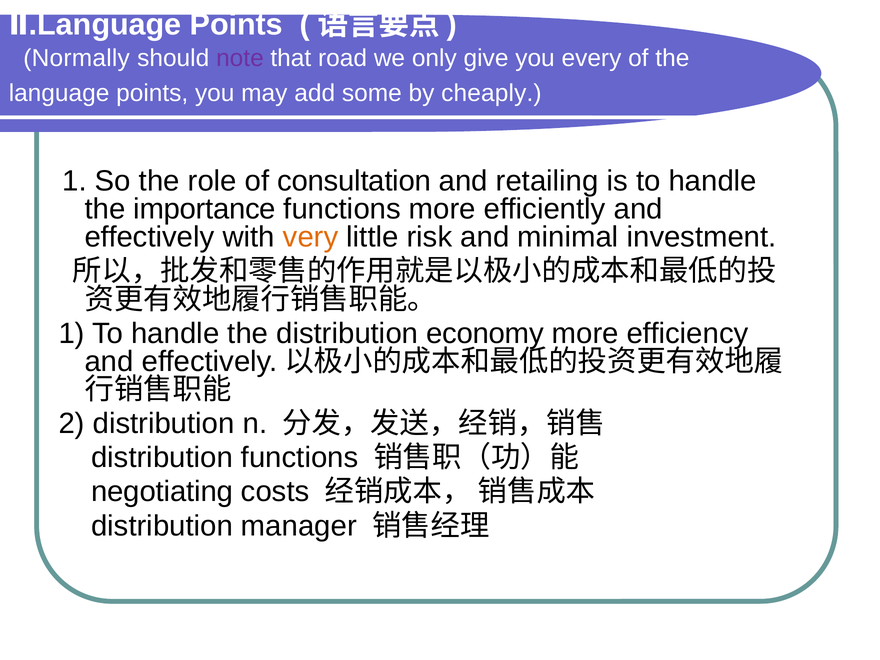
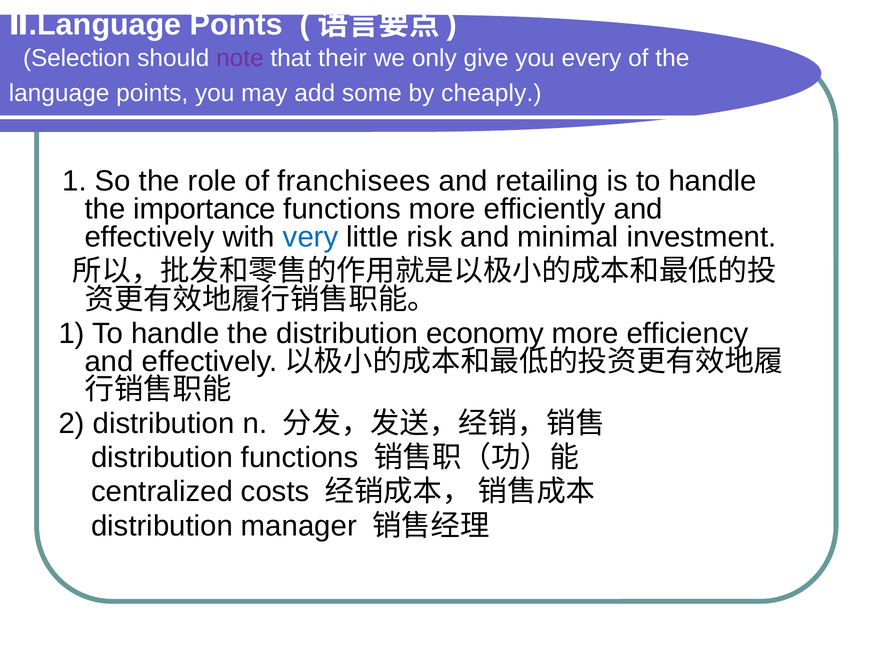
Normally: Normally -> Selection (77, 58)
road: road -> their (342, 58)
consultation: consultation -> franchisees (354, 181)
very colour: orange -> blue (311, 237)
negotiating: negotiating -> centralized (162, 492)
